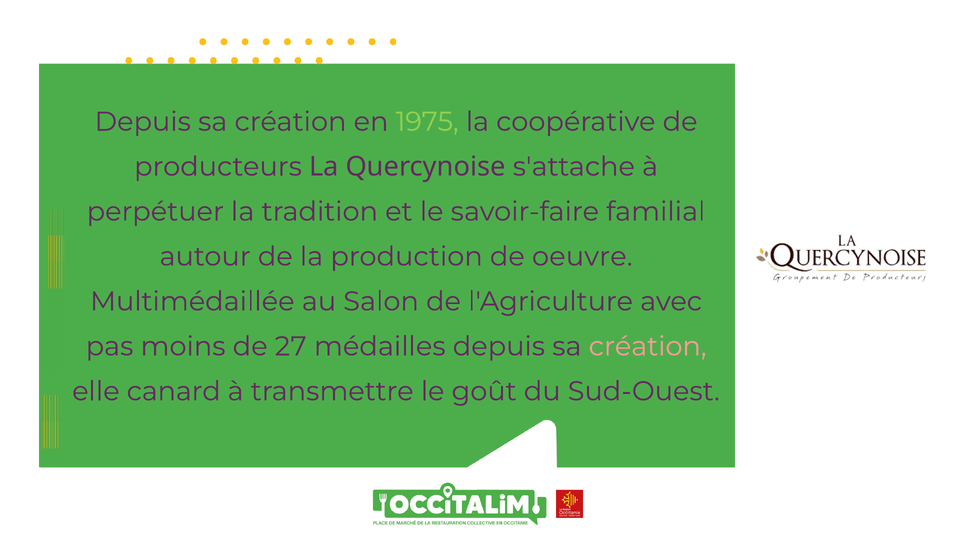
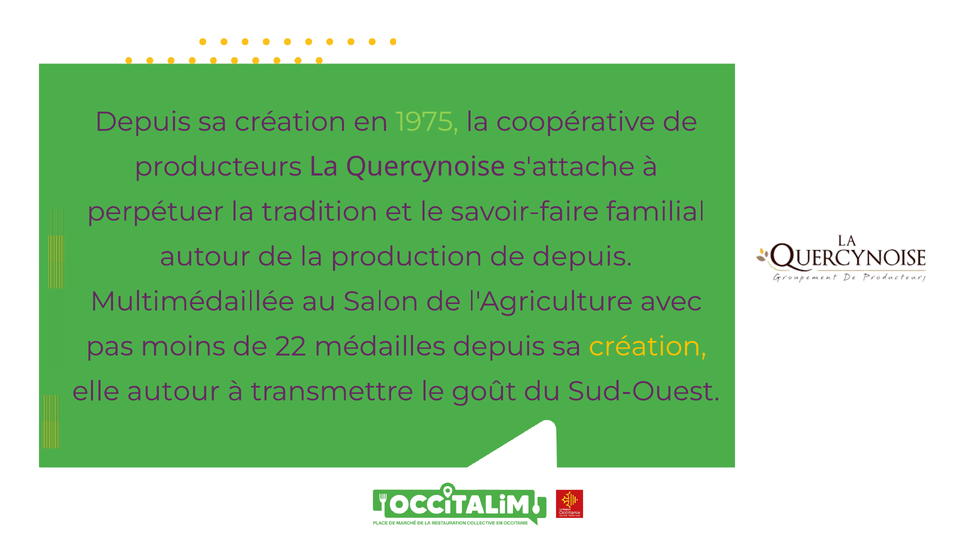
de oeuvre: oeuvre -> depuis (582, 256)
27: 27 -> 22 (291, 346)
création colour: pink -> yellow (648, 346)
elle canard: canard -> autour (173, 391)
